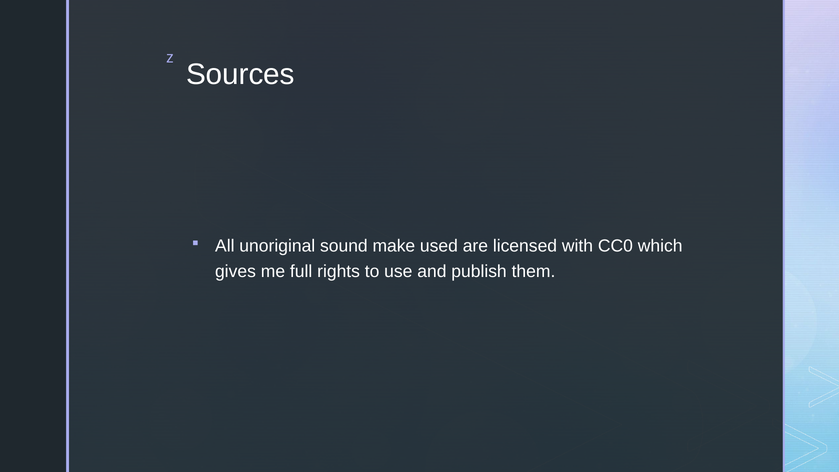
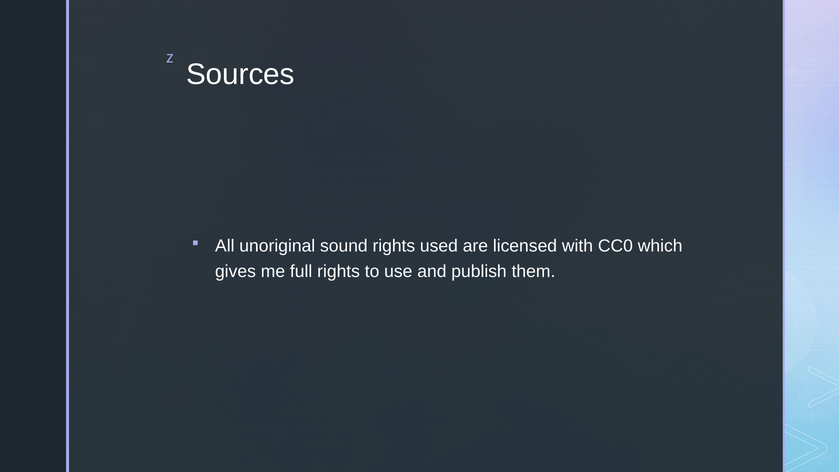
sound make: make -> rights (394, 246)
